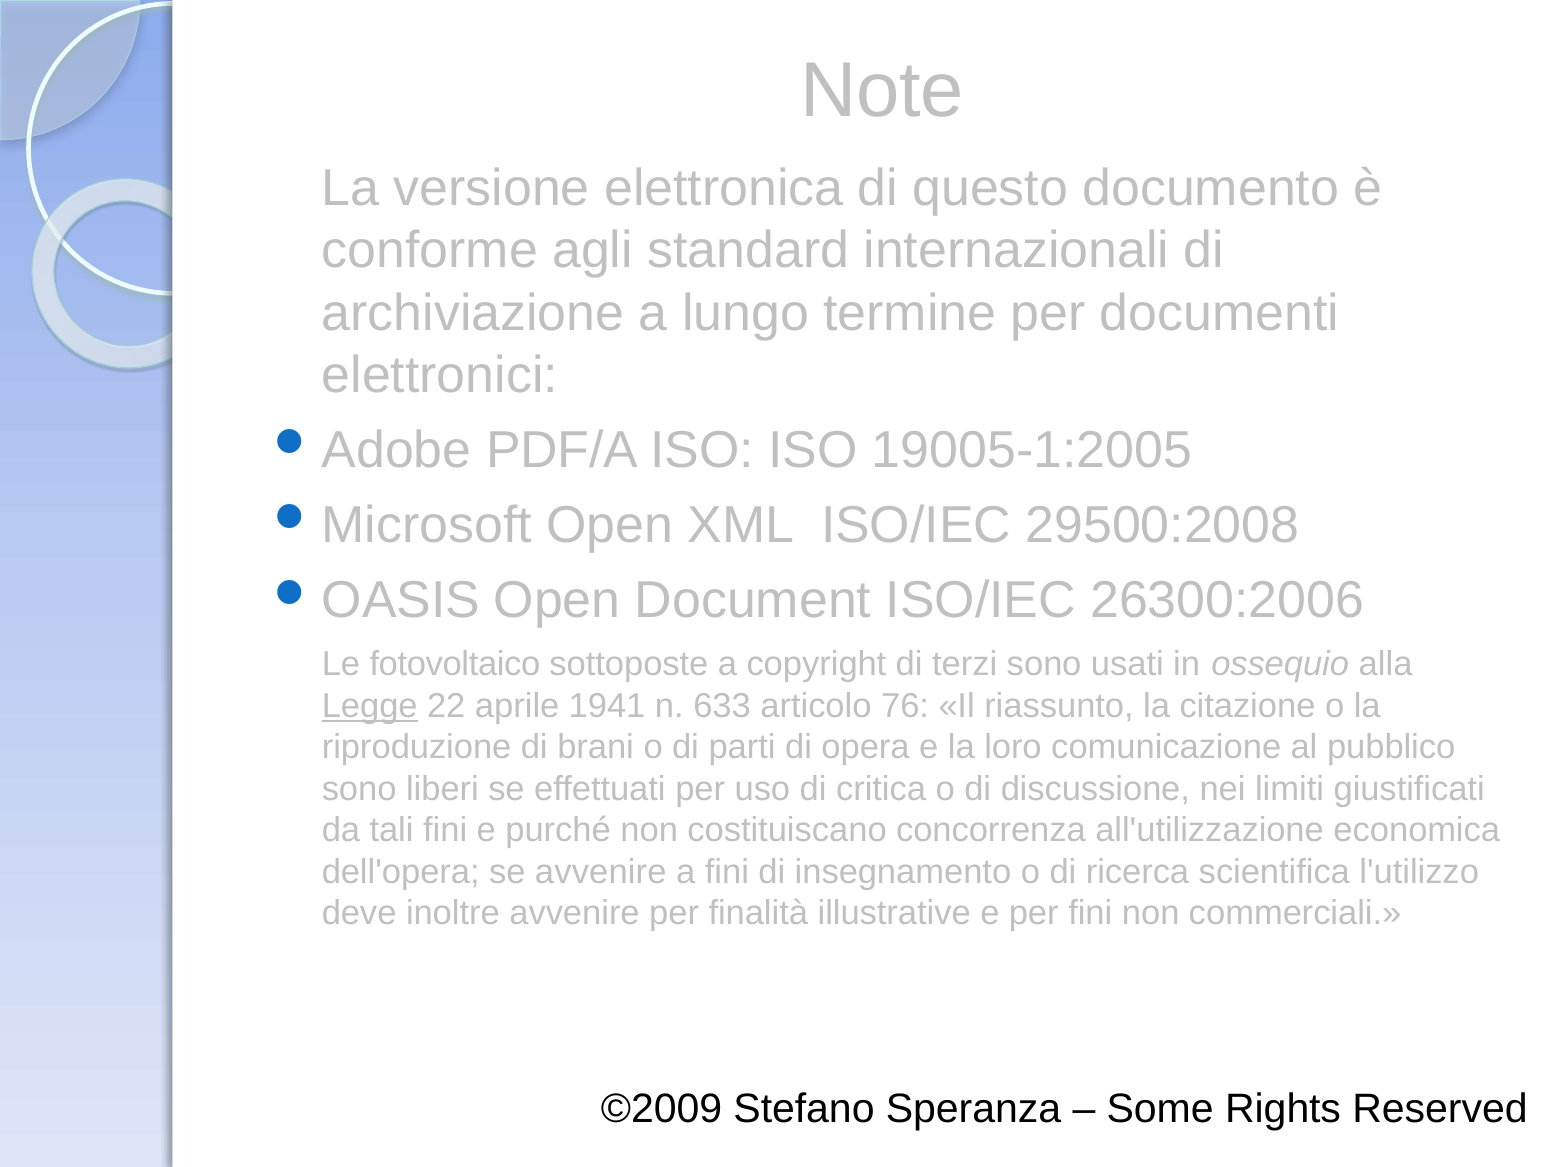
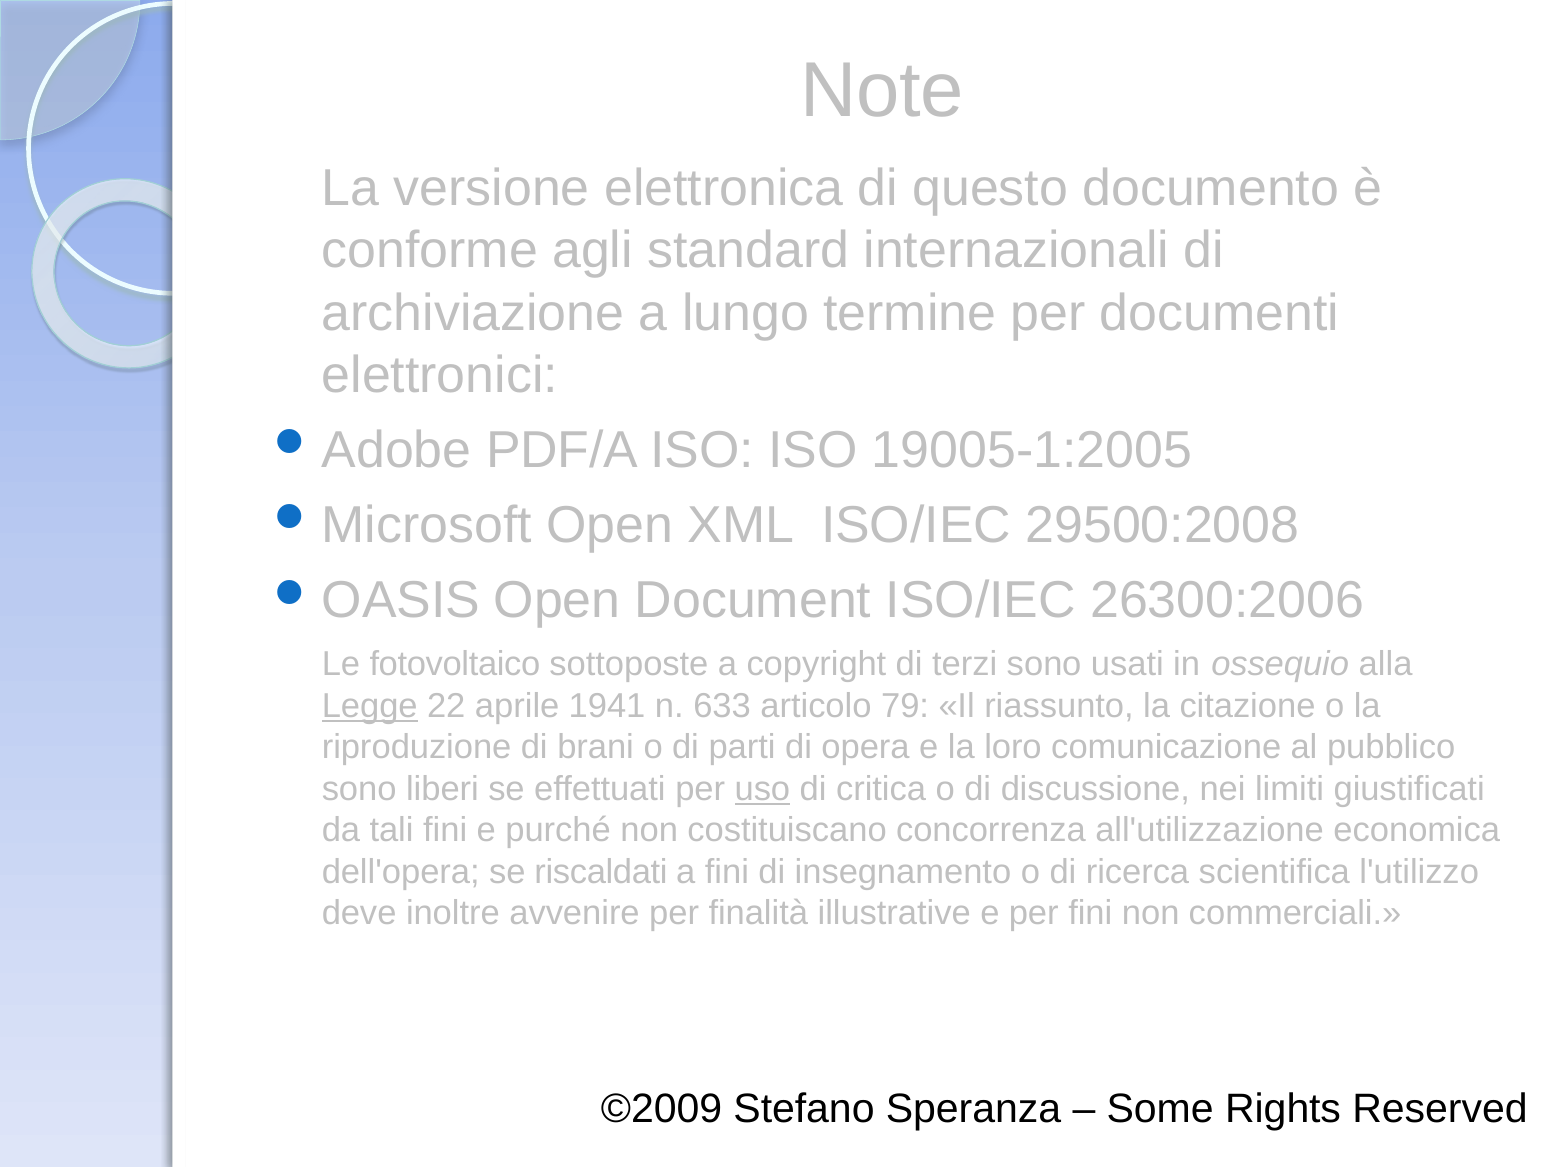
76: 76 -> 79 (905, 706)
uso underline: none -> present (762, 789)
se avvenire: avvenire -> riscaldati (601, 872)
